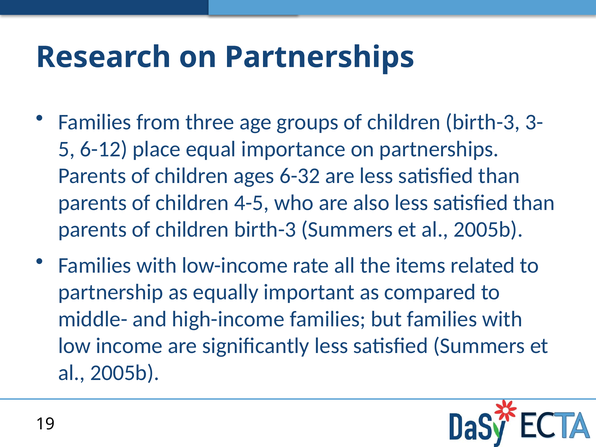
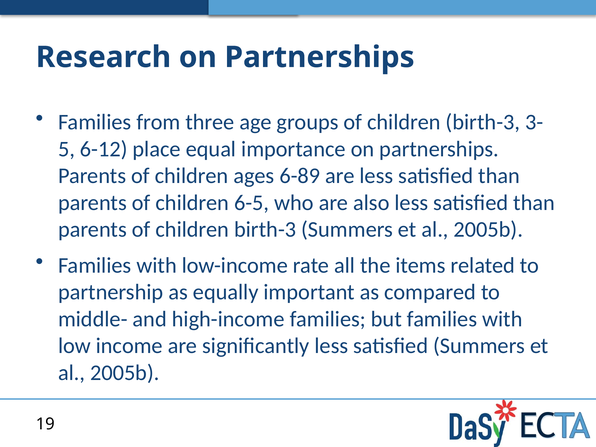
6-32: 6-32 -> 6-89 (300, 176)
4-5: 4-5 -> 6-5 (252, 203)
